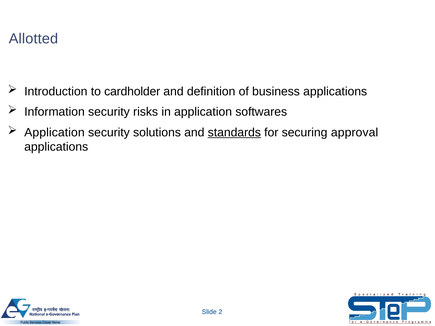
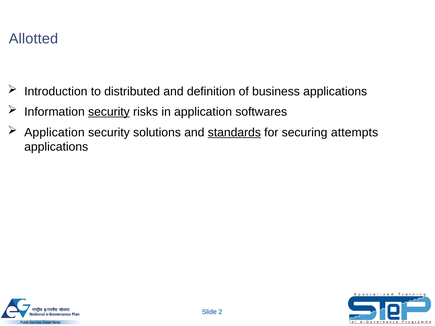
cardholder: cardholder -> distributed (132, 91)
security underline: none -> present (109, 112)
approval: approval -> attempts (355, 133)
